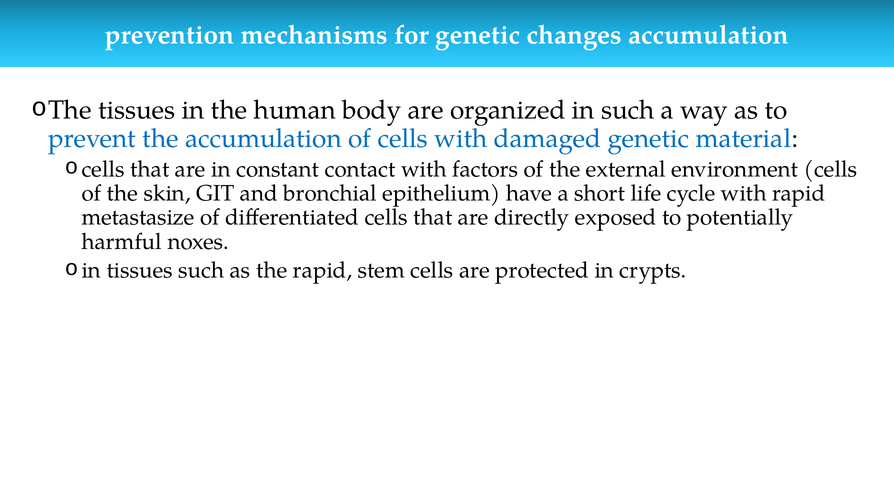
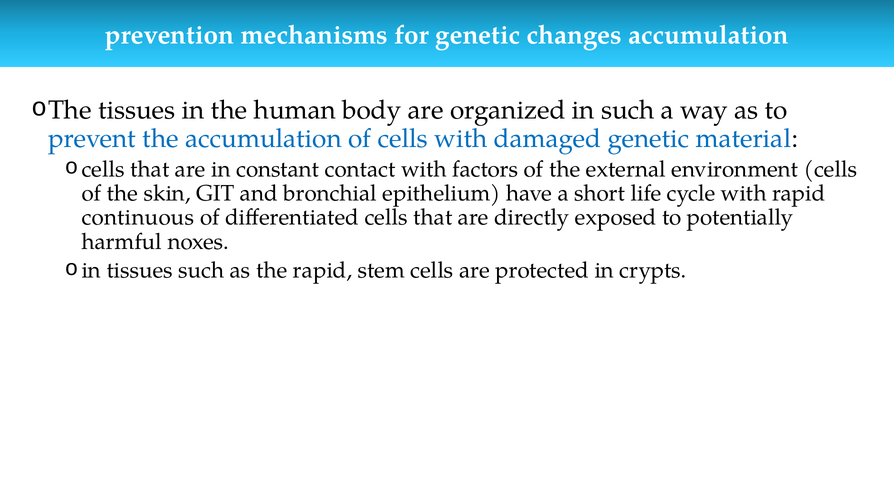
metastasize: metastasize -> continuous (138, 217)
